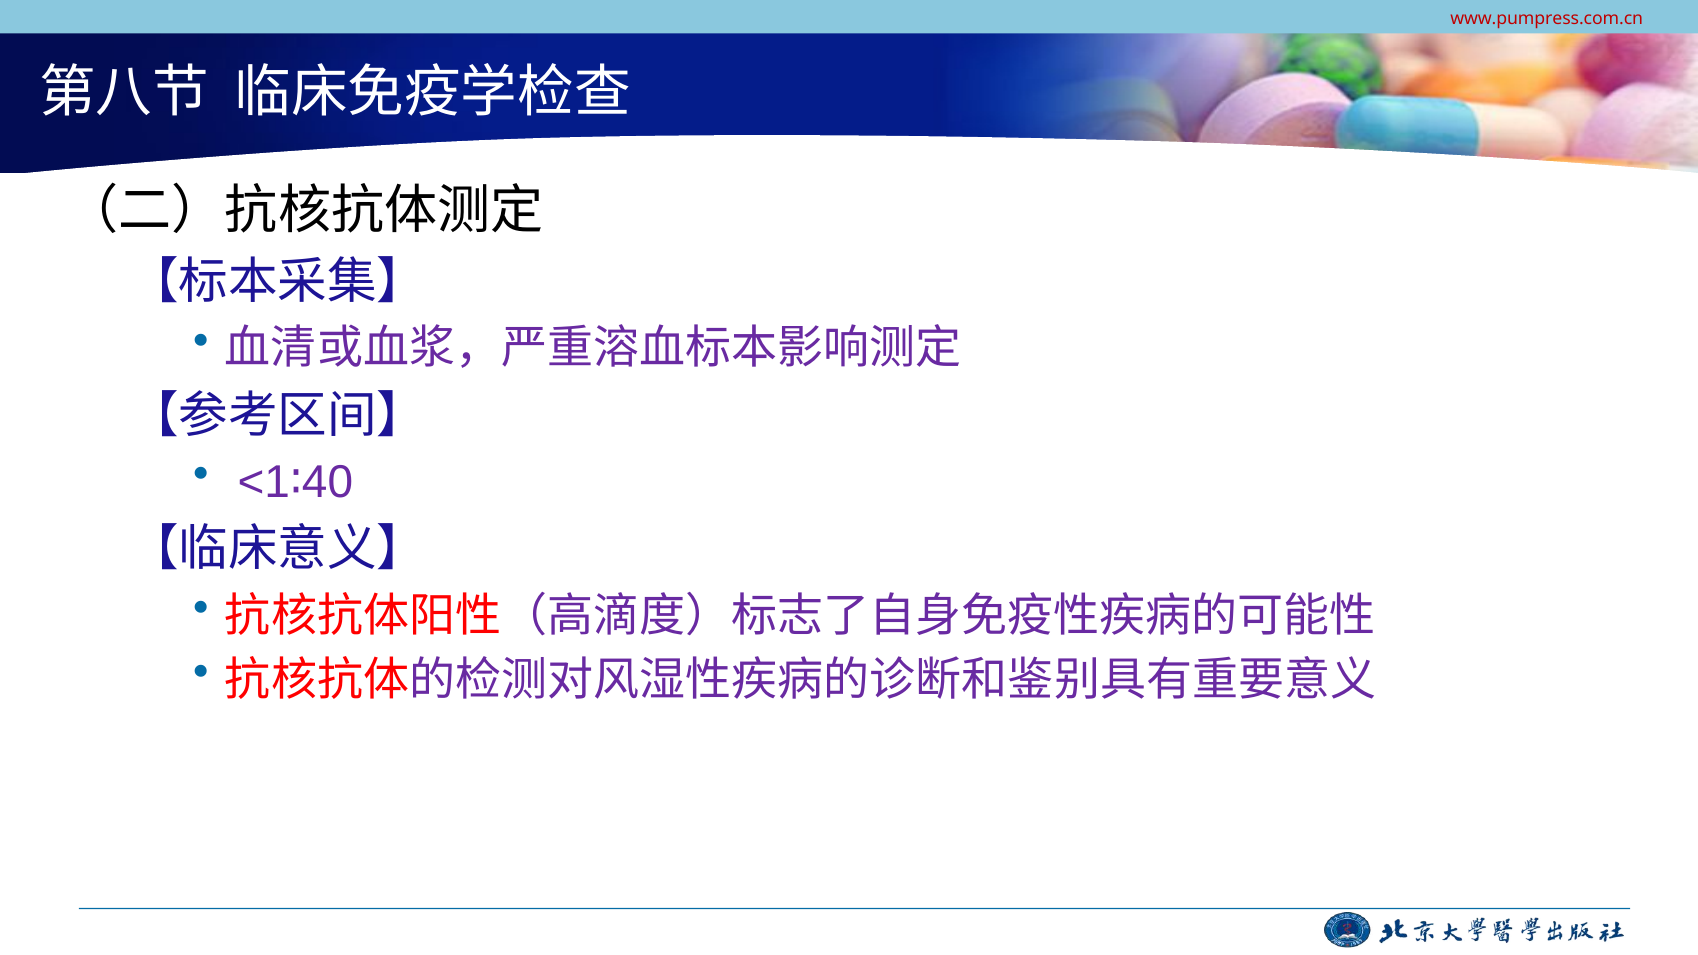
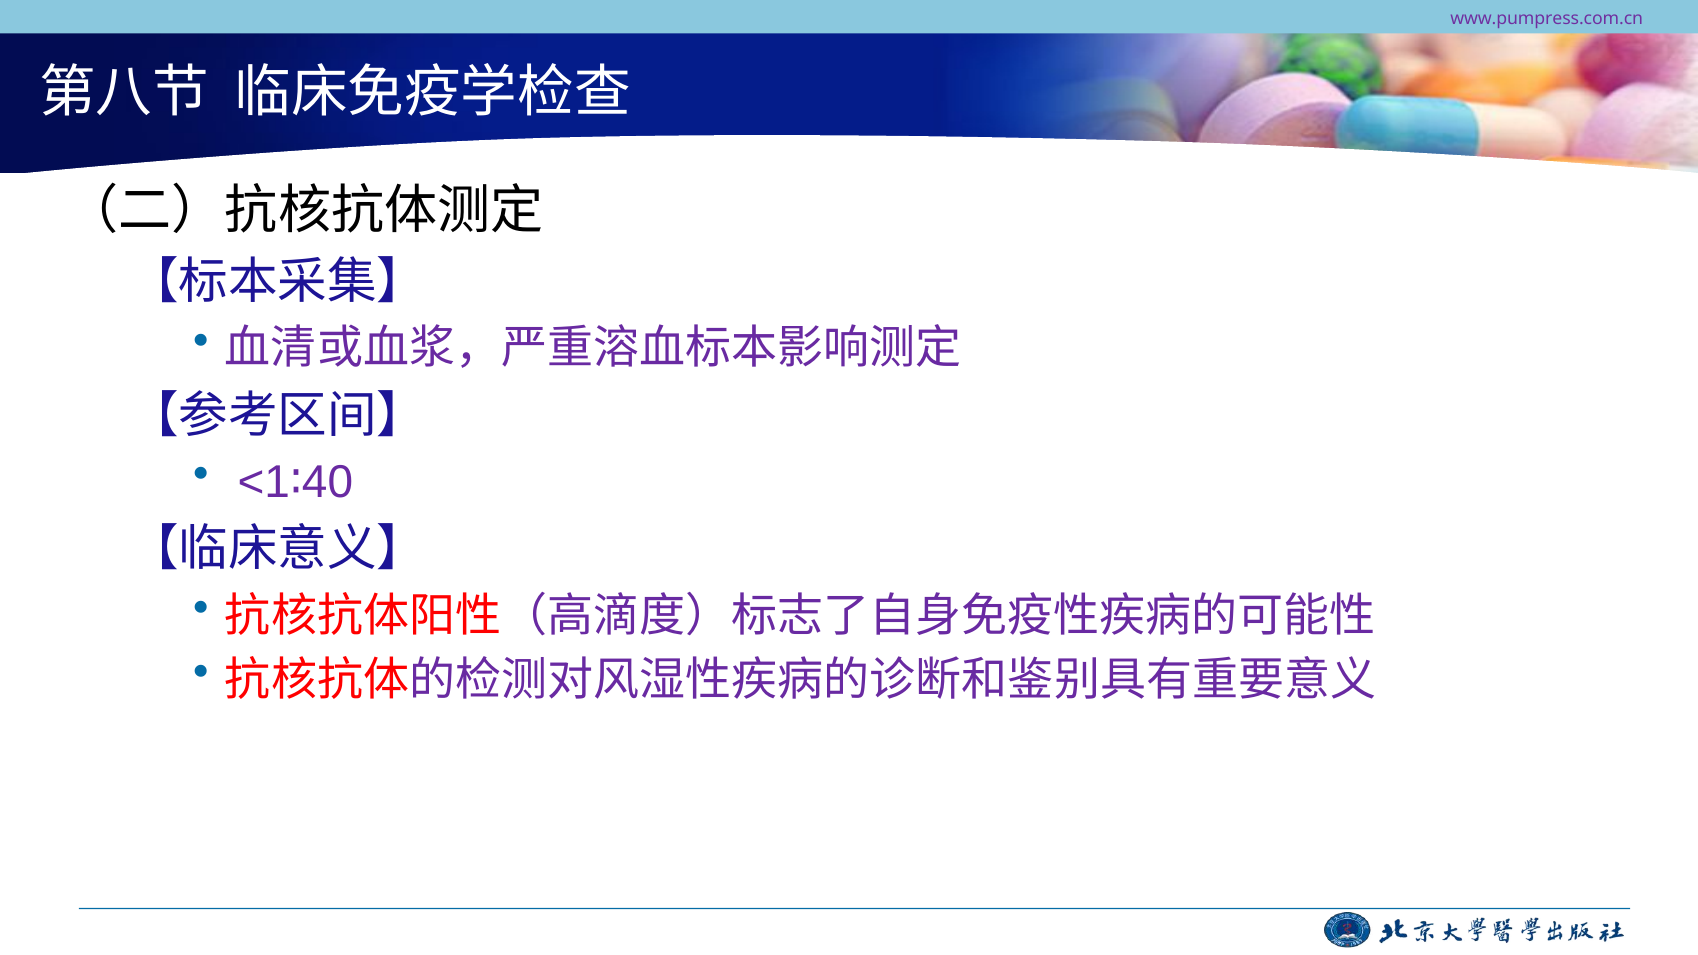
www.pumpress.com.cn colour: red -> purple (1547, 18)
